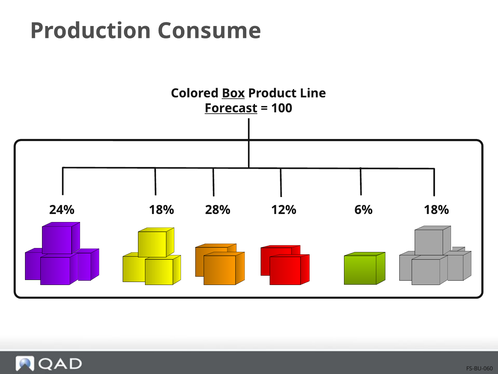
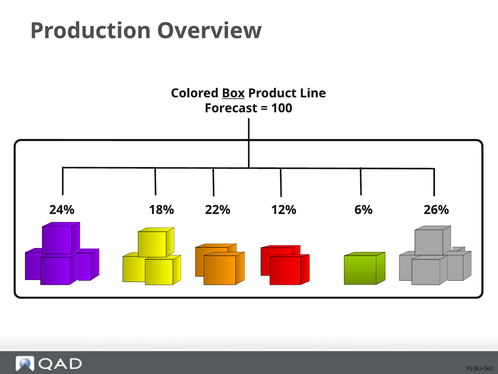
Consume: Consume -> Overview (209, 31)
Forecast underline: present -> none (231, 108)
28%: 28% -> 22% (218, 210)
6% 18%: 18% -> 26% (436, 210)
